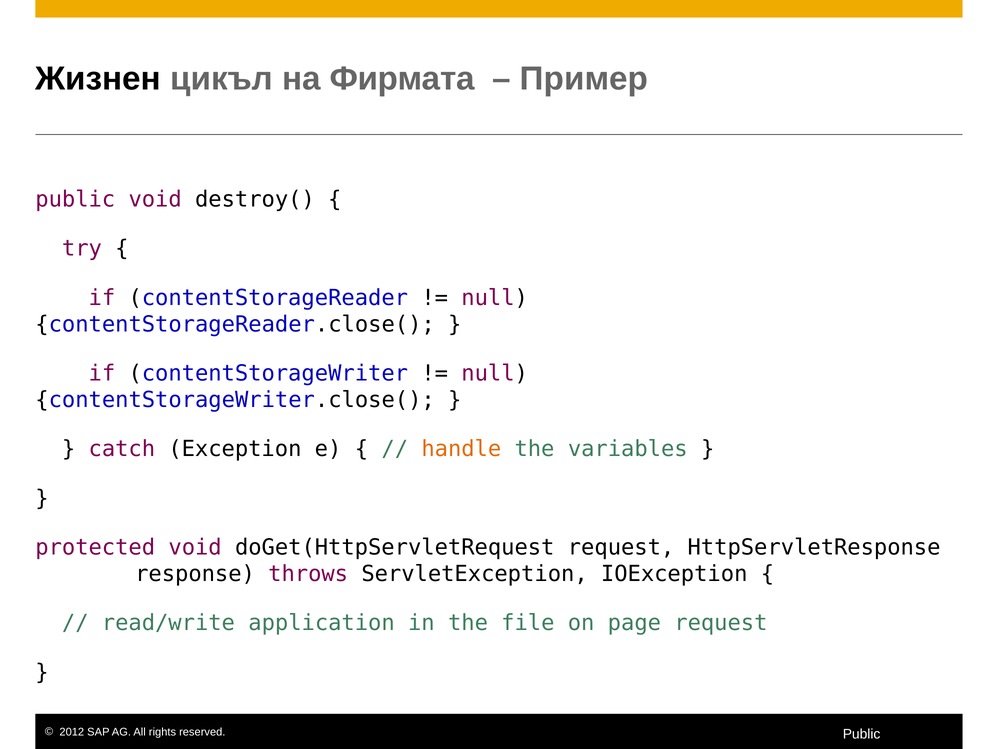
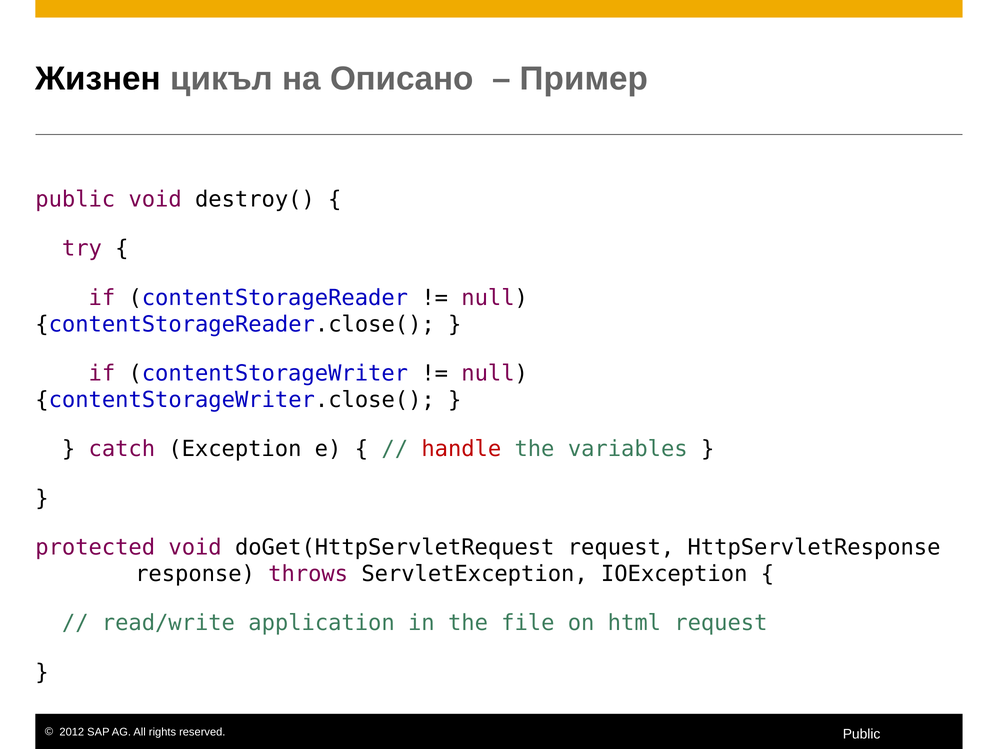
Фирмата: Фирмата -> Описано (402, 79)
handle colour: orange -> red (461, 449)
page: page -> html (634, 623)
